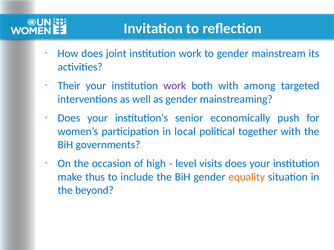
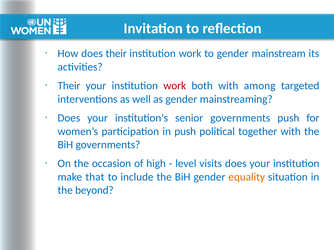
does joint: joint -> their (116, 54)
work colour: purple -> red (175, 86)
senior economically: economically -> governments (240, 118)
in local: local -> push (185, 132)
thus: thus -> that (95, 177)
